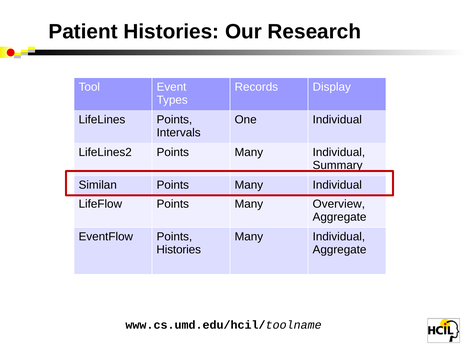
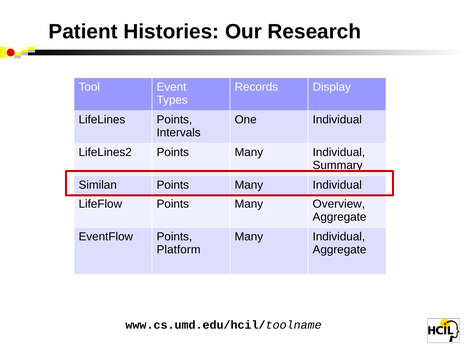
Histories: Histories -> Platform (179, 250)
